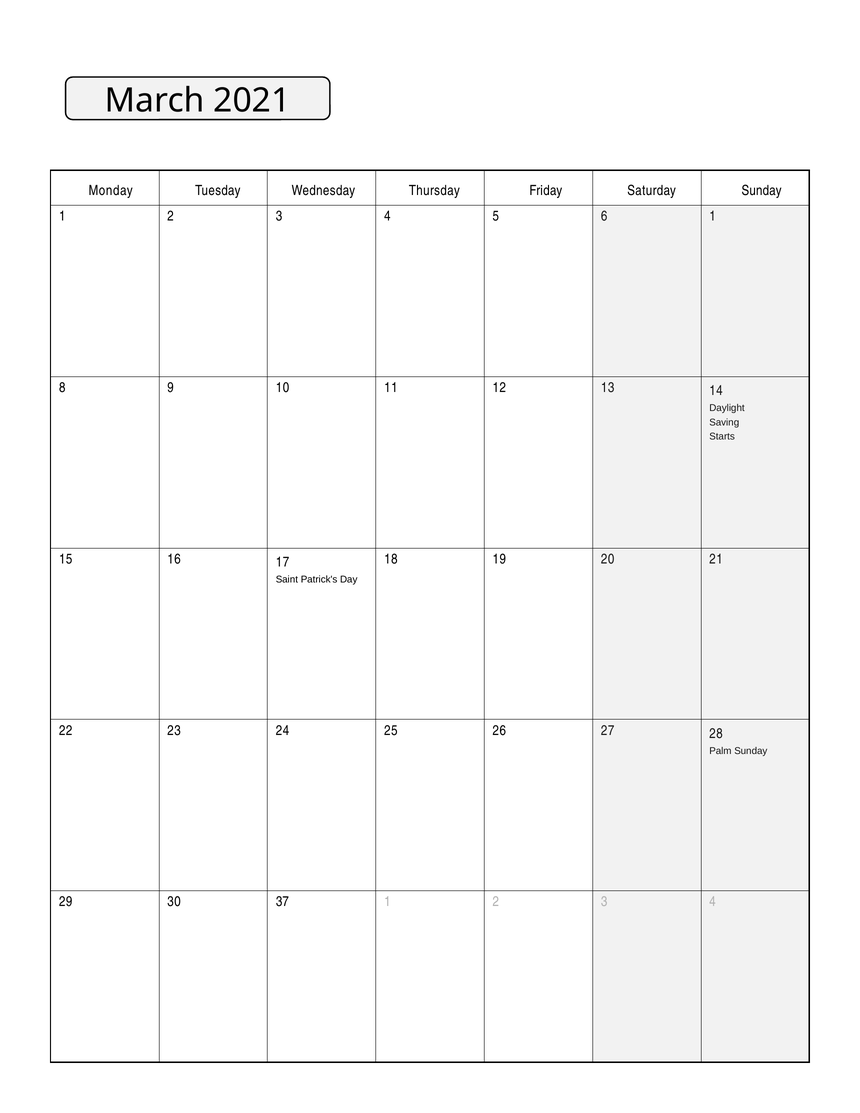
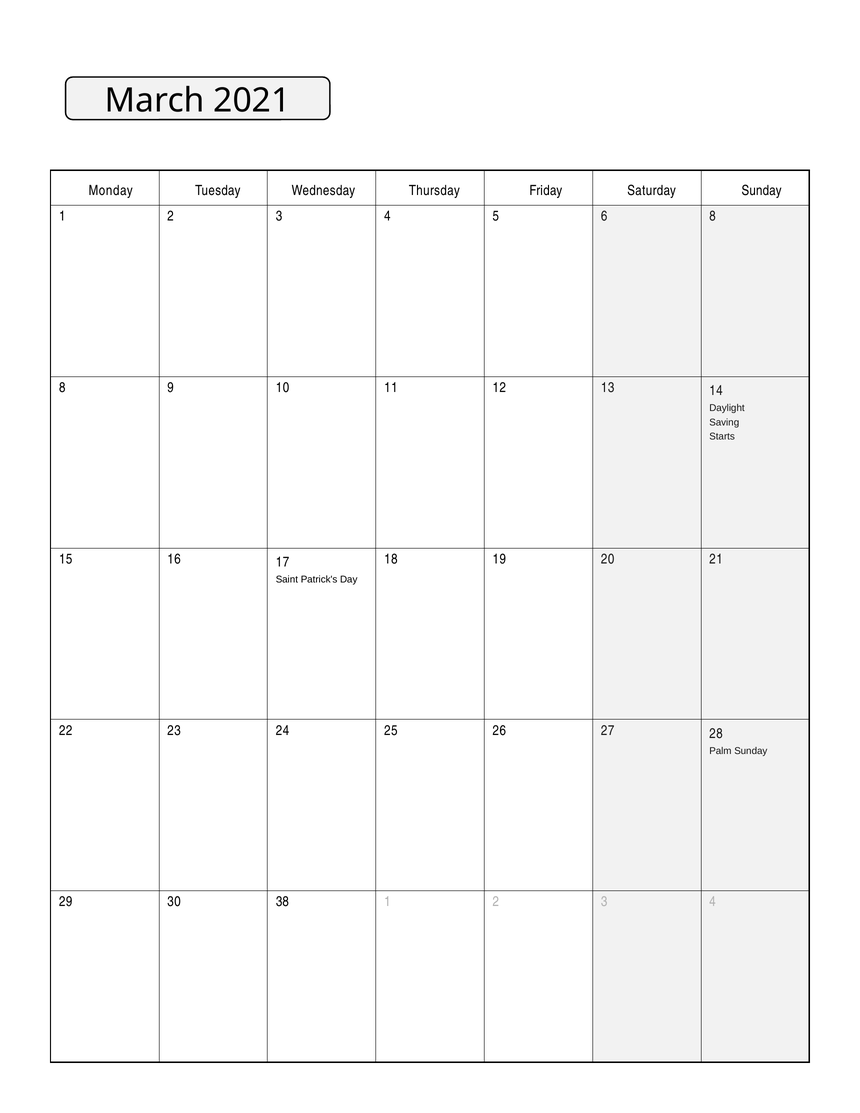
6 1: 1 -> 8 (713, 216)
37: 37 -> 38 (282, 902)
